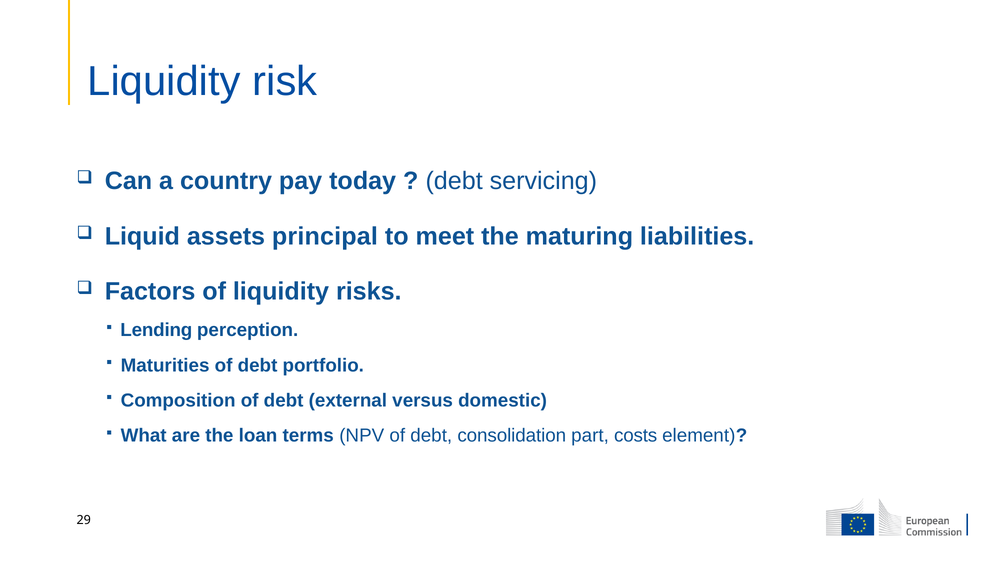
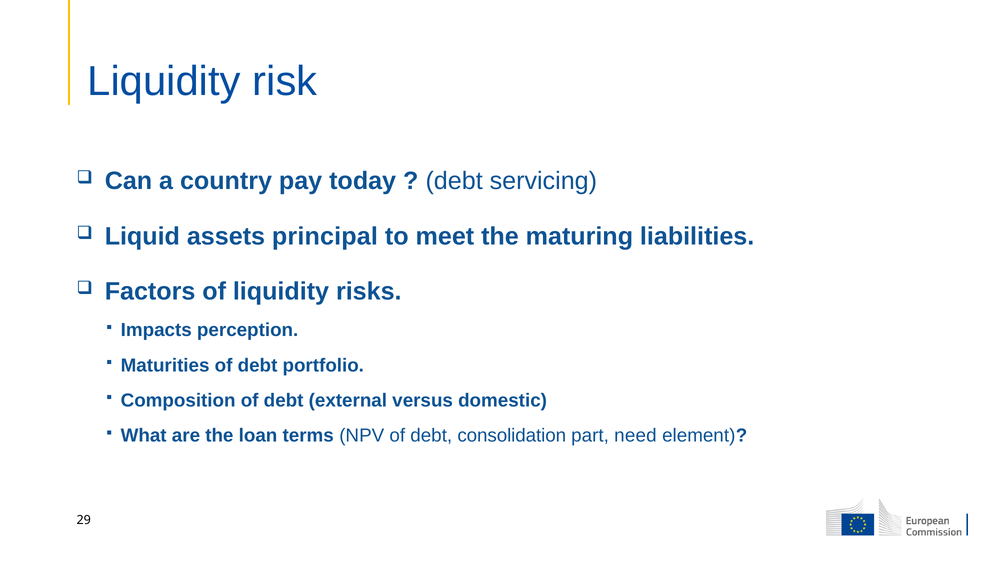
Lending: Lending -> Impacts (156, 330)
costs: costs -> need (635, 435)
